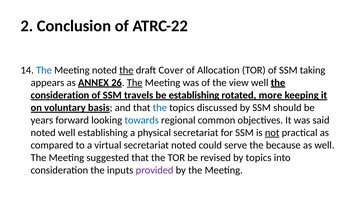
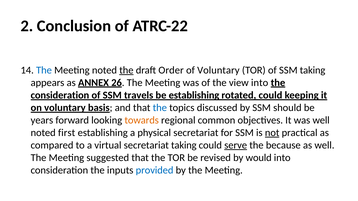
Cover: Cover -> Order (171, 70)
of Allocation: Allocation -> Voluntary (218, 70)
The underline: present -> none (135, 83)
view well: well -> into (260, 83)
rotated more: more -> could (270, 95)
towards colour: blue -> orange (142, 120)
was said: said -> well (321, 120)
noted well: well -> first (67, 133)
secretariat noted: noted -> taking (184, 145)
serve underline: none -> present (236, 145)
by topics: topics -> would (259, 158)
provided colour: purple -> blue (155, 171)
